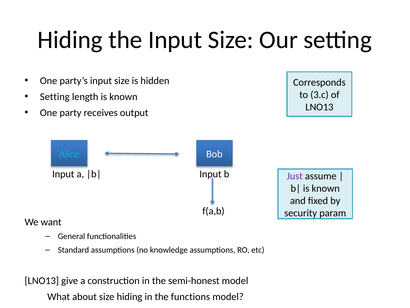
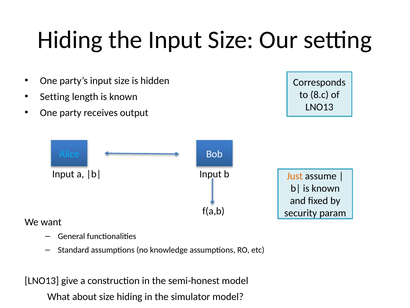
3.c: 3.c -> 8.c (320, 95)
Just colour: purple -> orange (295, 176)
functions: functions -> simulator (190, 296)
